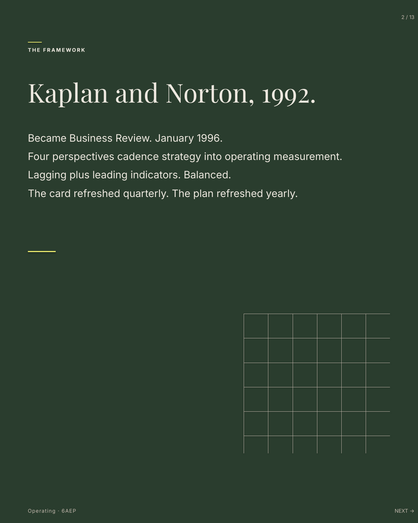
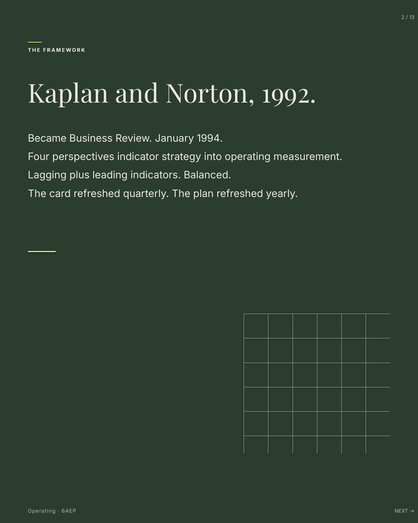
1996: 1996 -> 1994 (210, 138)
cadence: cadence -> indicator (138, 157)
